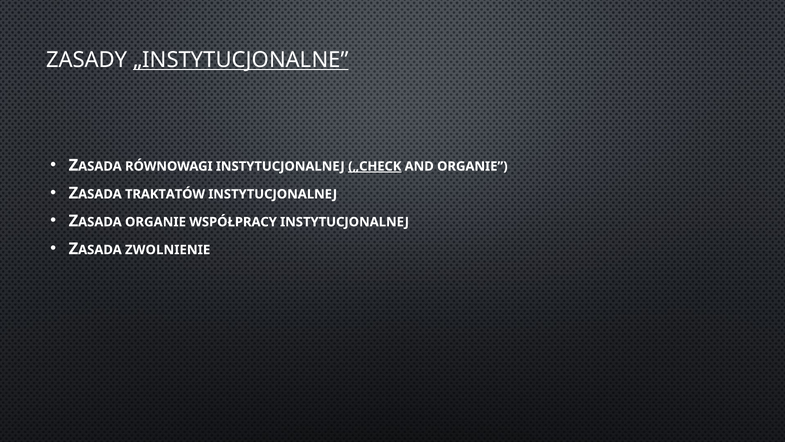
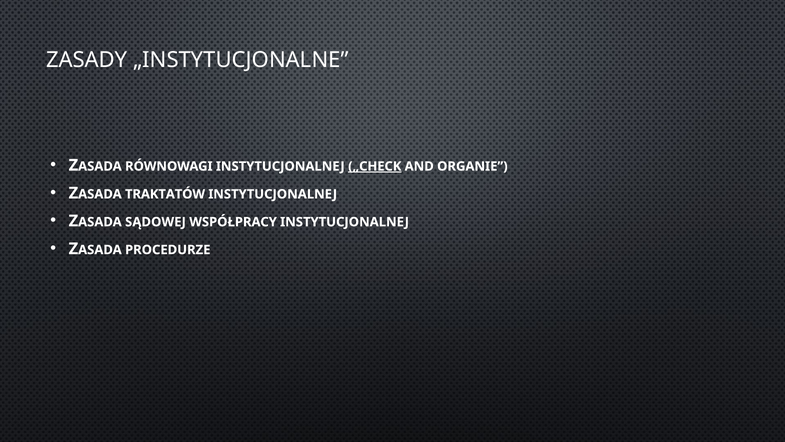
„INSTYTUCJONALNE underline: present -> none (241, 60)
ZASADA ORGANIE: ORGANIE -> SĄDOWEJ (155, 222)
ZWOLNIENIE: ZWOLNIENIE -> PROCEDURZE (168, 250)
